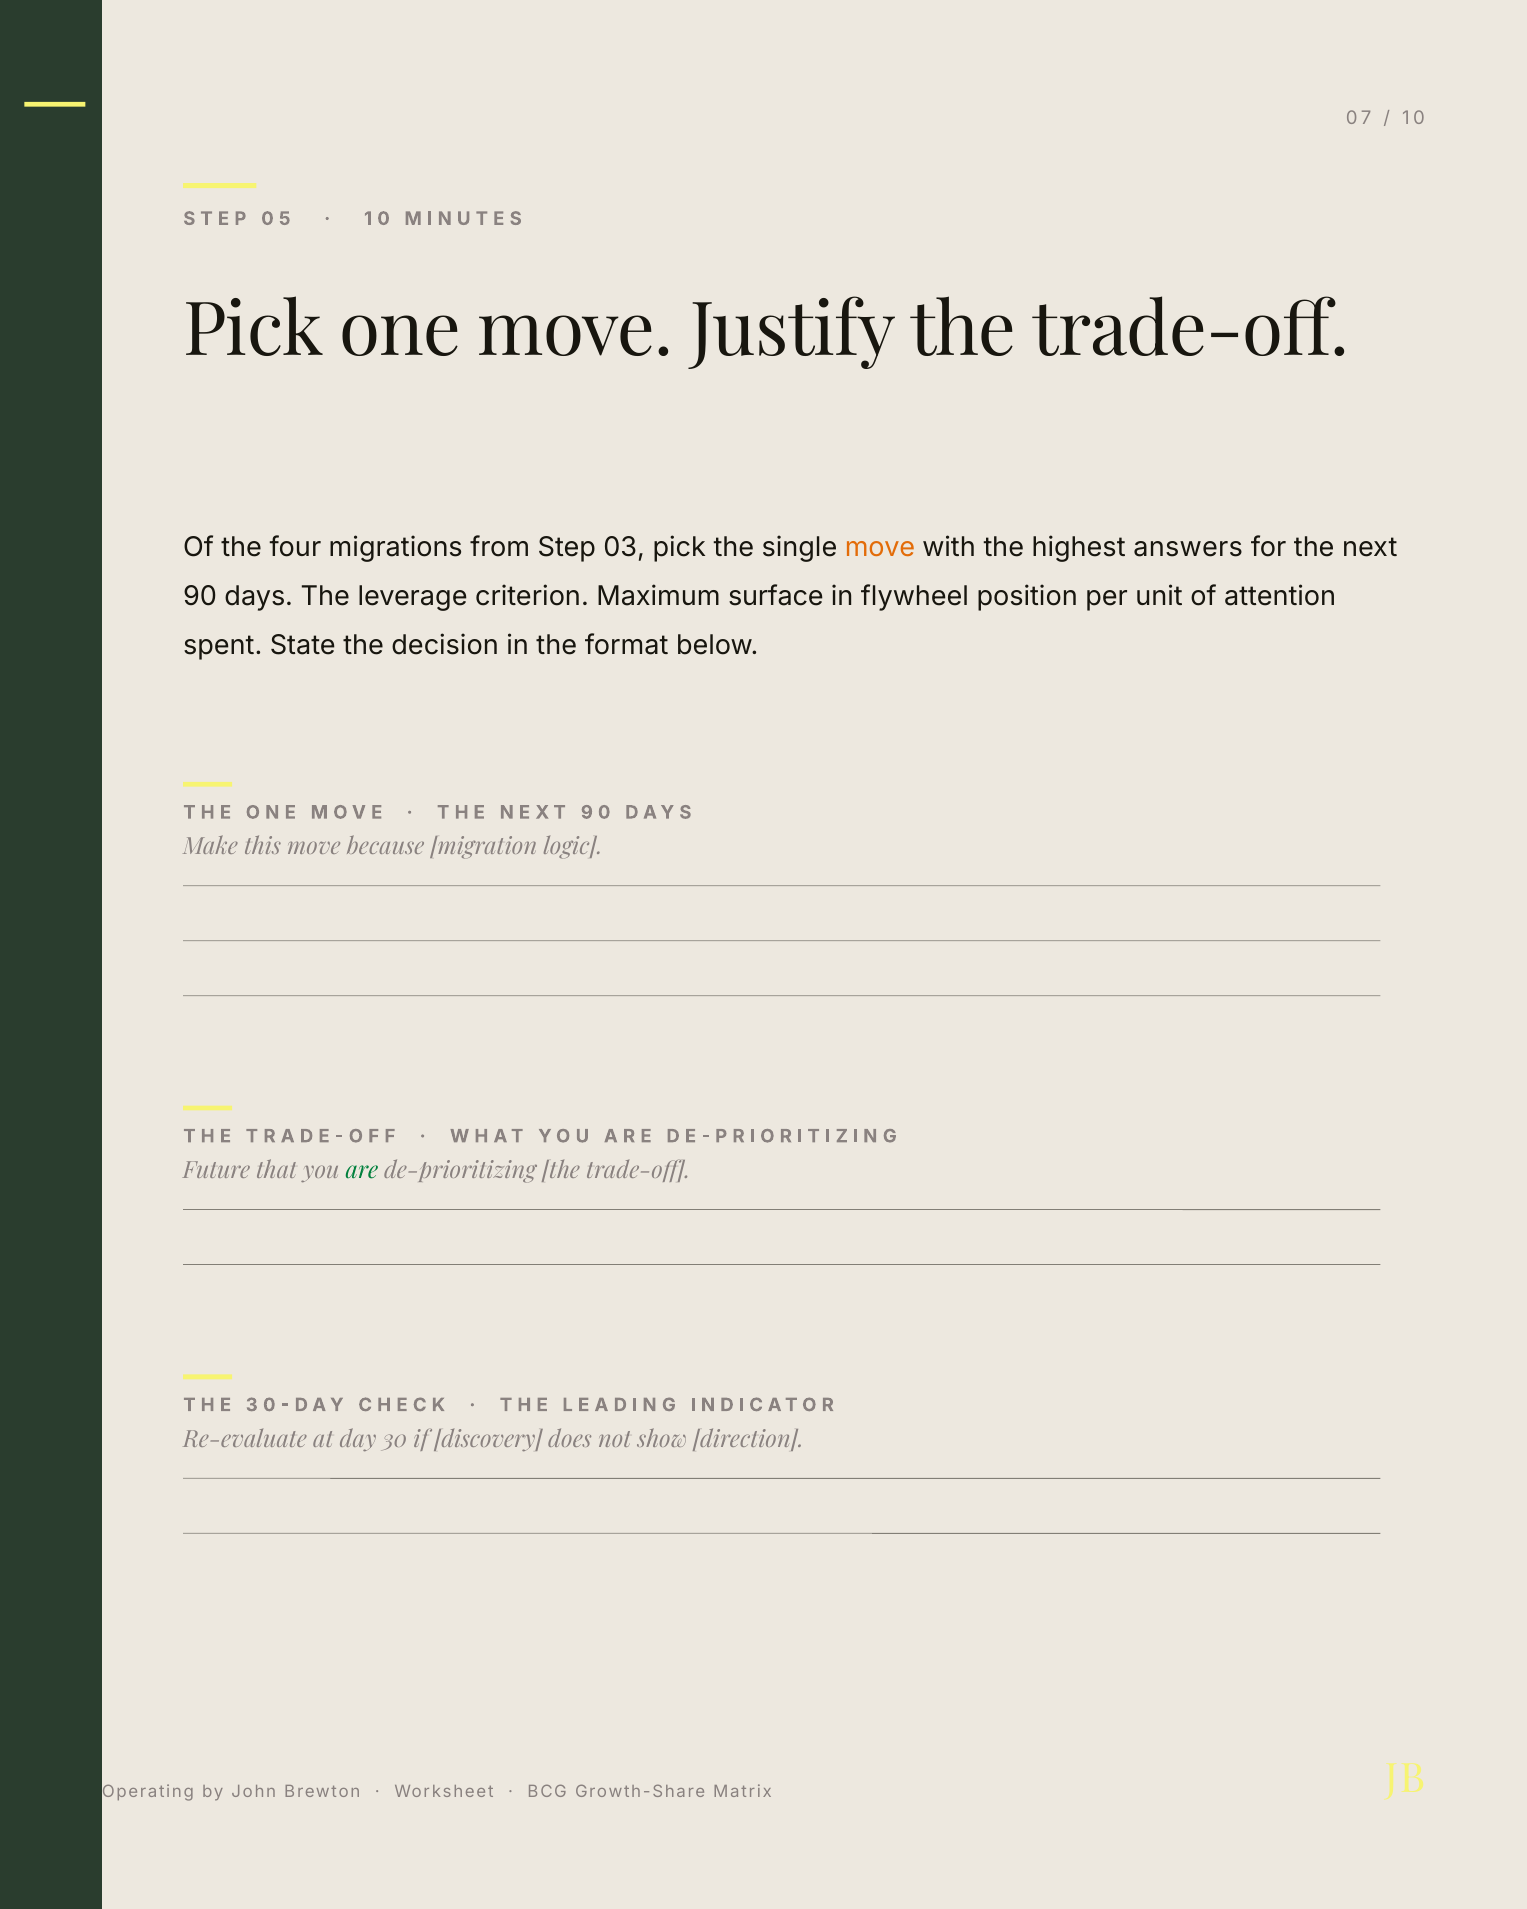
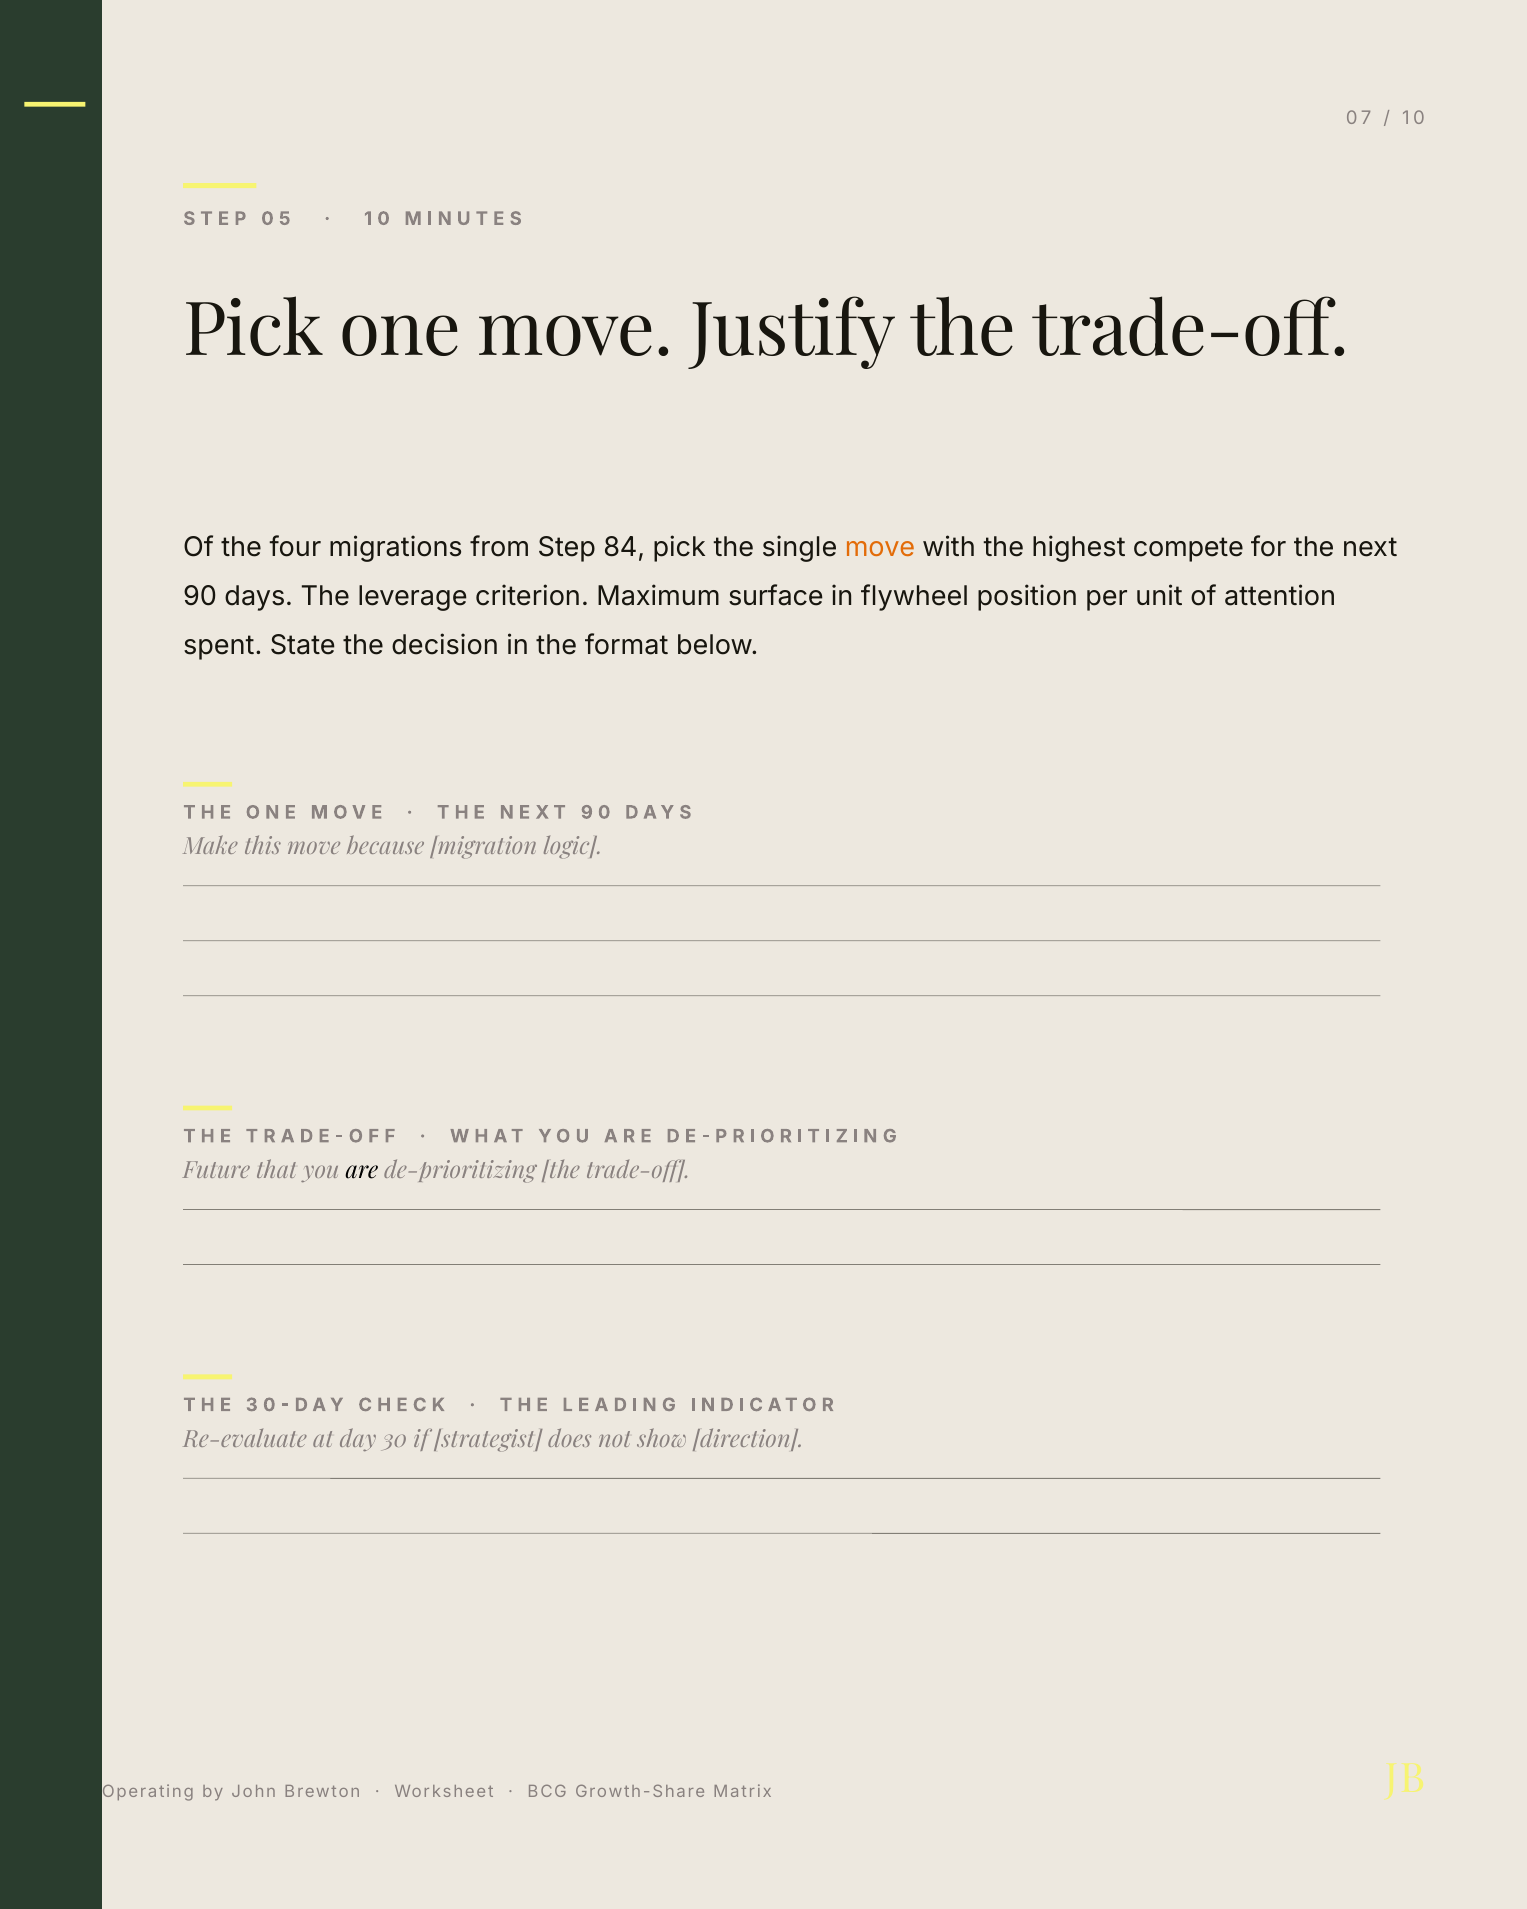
03: 03 -> 84 (624, 547)
answers: answers -> compete (1188, 547)
are colour: green -> black (362, 1171)
discovery: discovery -> strategist (488, 1439)
